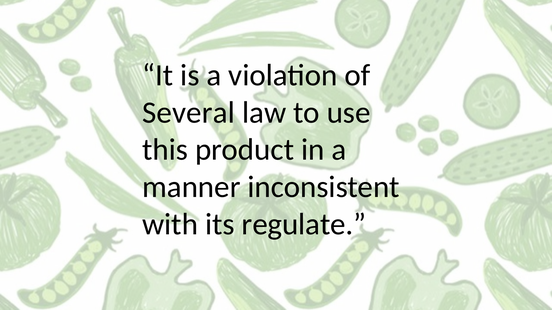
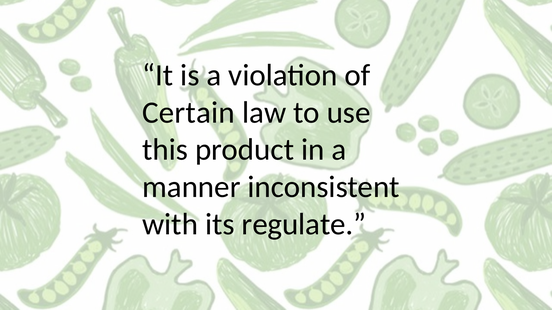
Several: Several -> Certain (189, 113)
